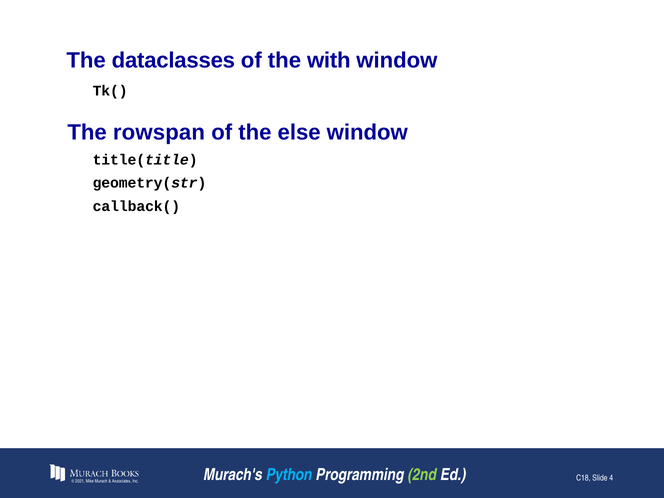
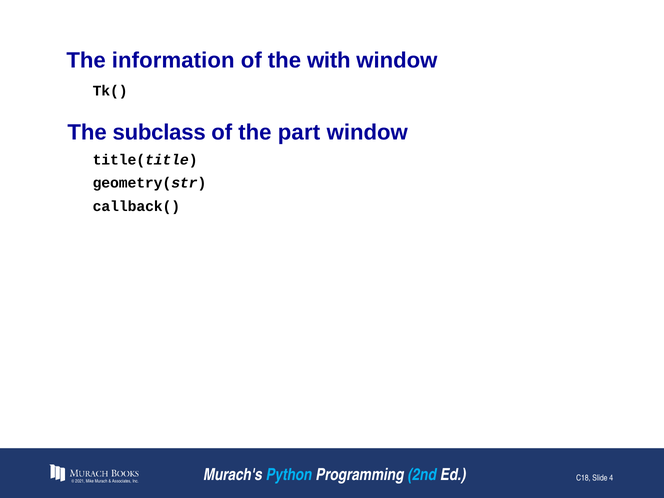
dataclasses: dataclasses -> information (173, 60)
rowspan: rowspan -> subclass (159, 133)
else: else -> part (299, 133)
2nd colour: light green -> light blue (422, 475)
